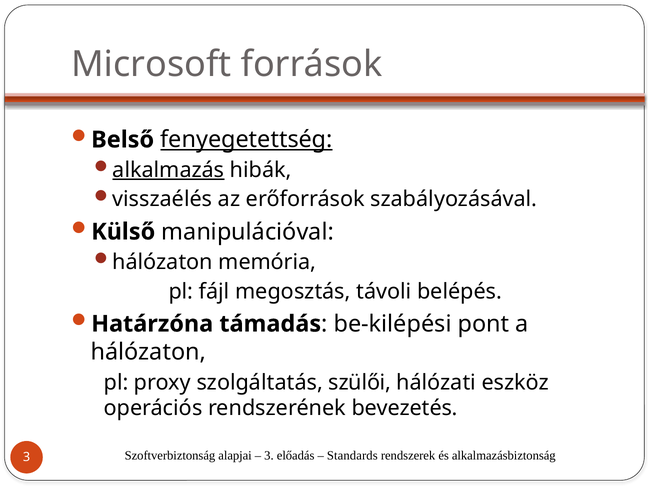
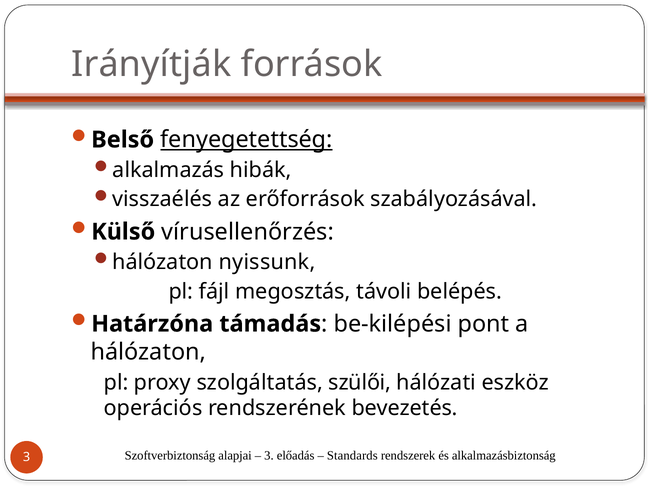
Microsoft: Microsoft -> Irányítják (151, 64)
alkalmazás underline: present -> none (168, 170)
manipulációval: manipulációval -> vírusellenőrzés (248, 232)
memória: memória -> nyissunk (267, 262)
